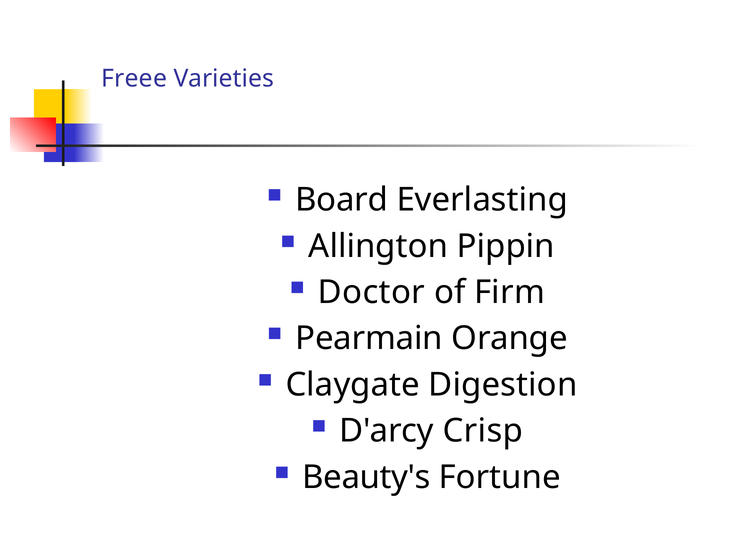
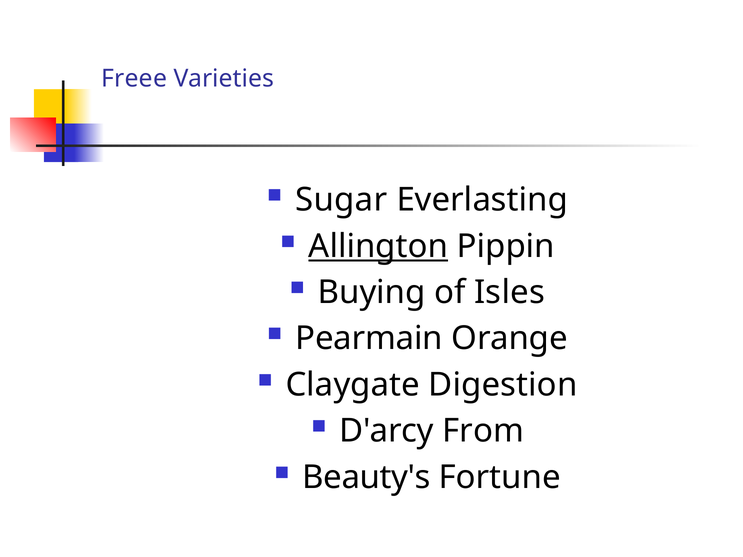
Board: Board -> Sugar (341, 200)
Allington underline: none -> present (378, 246)
Doctor: Doctor -> Buying (372, 292)
Firm: Firm -> Isles (510, 292)
Crisp: Crisp -> From (483, 431)
